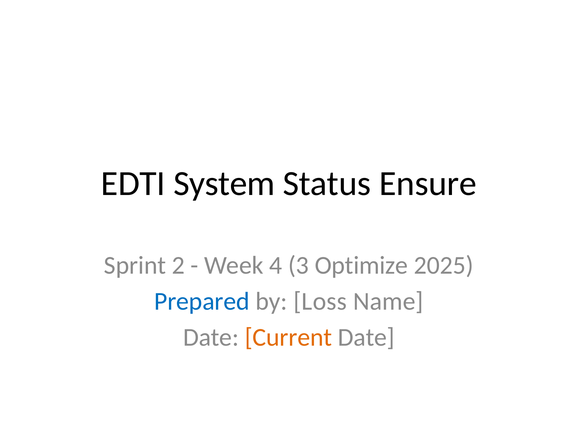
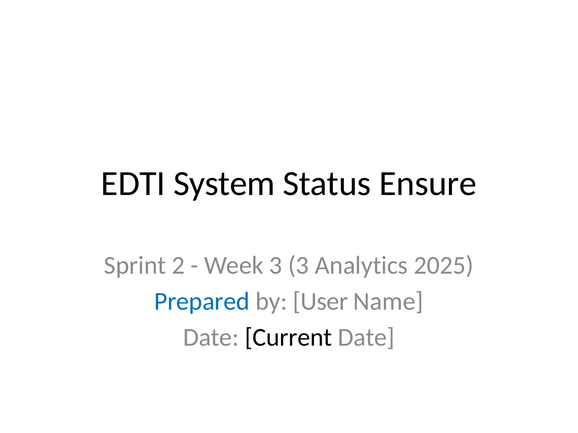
Week 4: 4 -> 3 (276, 266)
Optimize: Optimize -> Analytics (361, 266)
Loss: Loss -> User (320, 302)
Current colour: orange -> black (288, 338)
